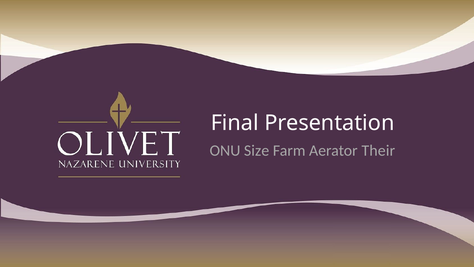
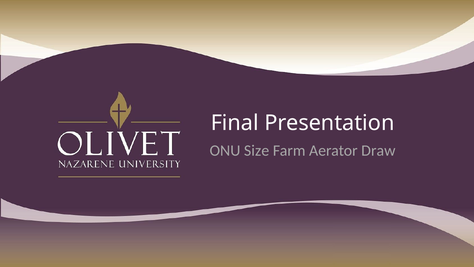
Their: Their -> Draw (378, 150)
